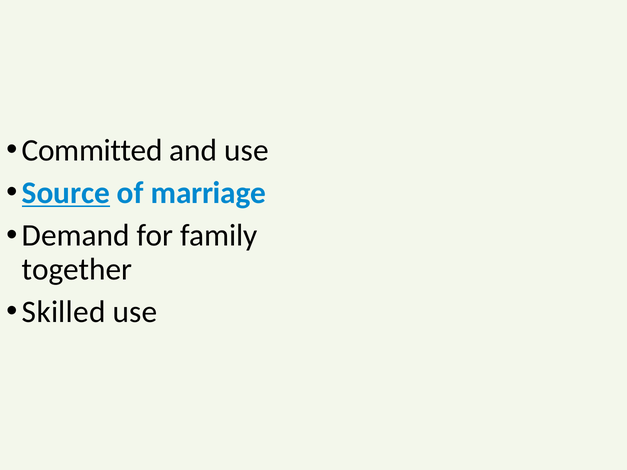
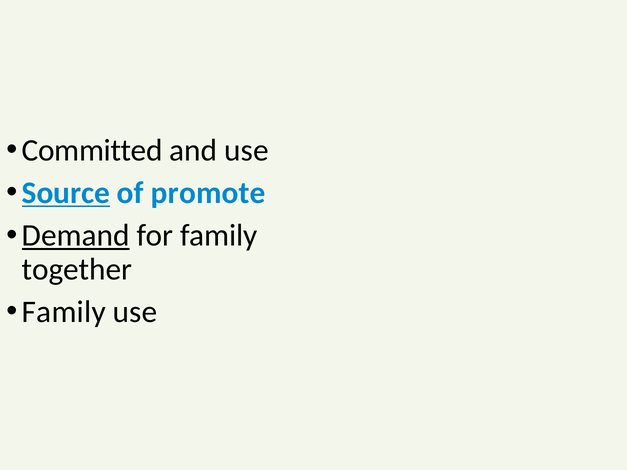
marriage: marriage -> promote (208, 193)
Demand underline: none -> present (76, 235)
Skilled: Skilled -> Family (64, 312)
